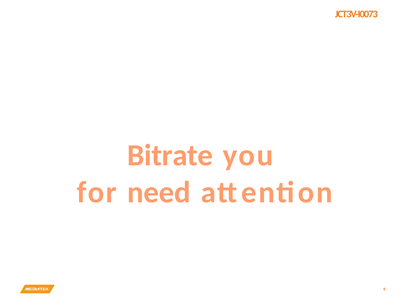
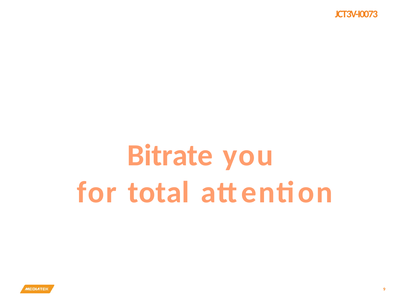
need: need -> total (159, 193)
